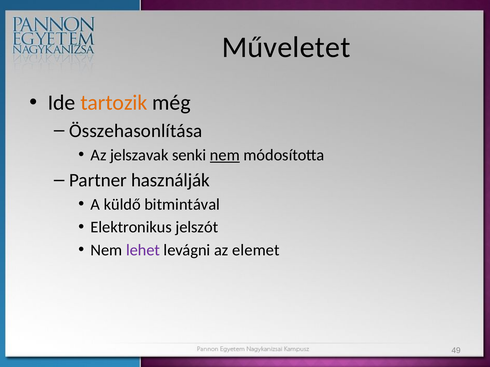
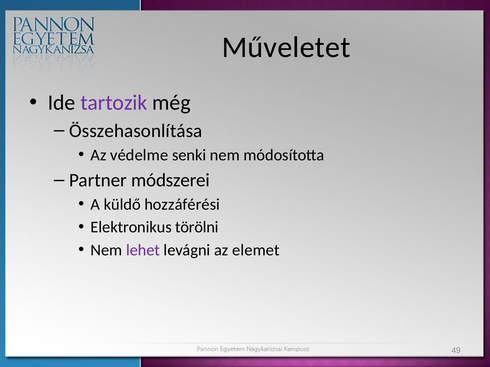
tartozik colour: orange -> purple (114, 103)
jelszavak: jelszavak -> védelme (139, 155)
nem underline: present -> none (225, 155)
használják: használják -> módszerei (171, 180)
bitmintával: bitmintával -> hozzáférési (182, 205)
jelszót: jelszót -> törölni (197, 228)
